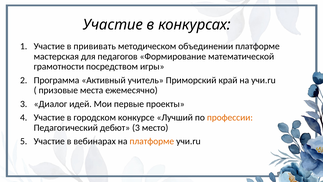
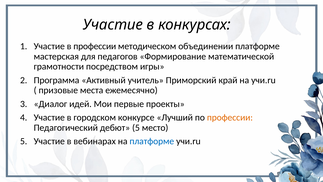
в прививать: прививать -> профессии (95, 46)
дебют 3: 3 -> 5 (136, 127)
платформе colour: orange -> blue (152, 141)
